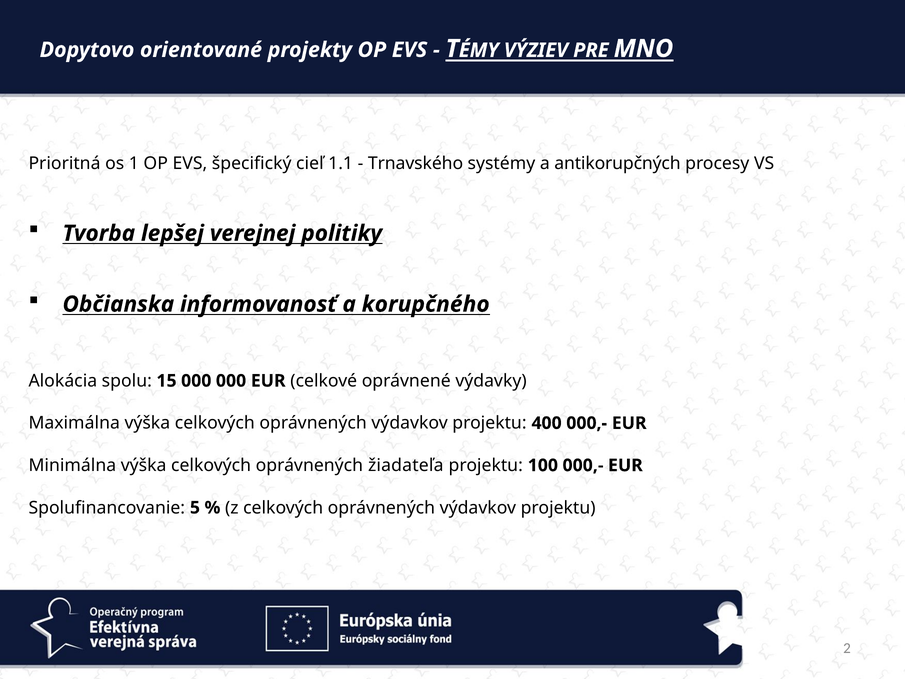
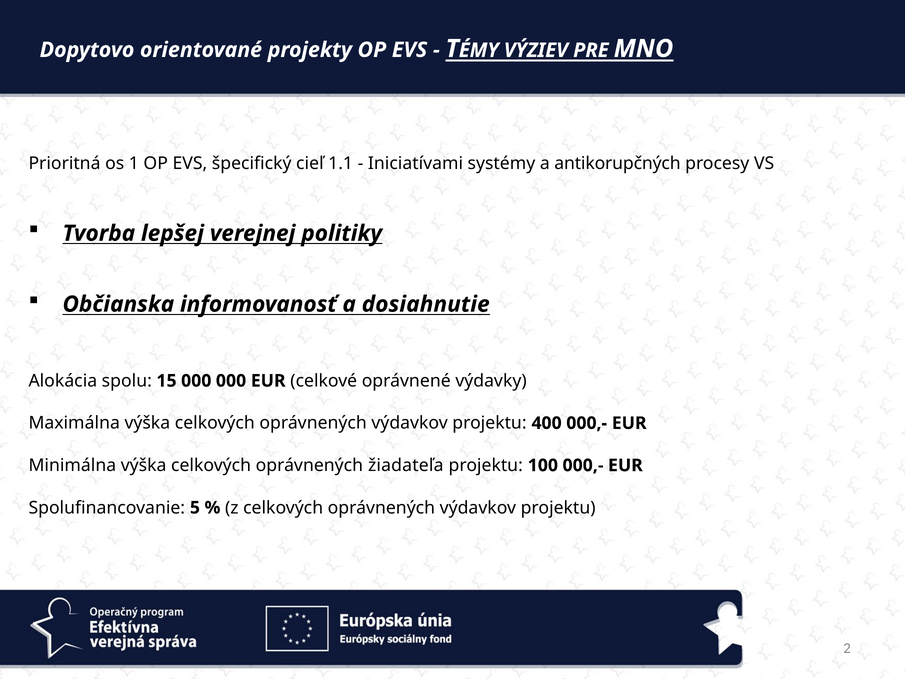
Trnavského: Trnavského -> Iniciatívami (416, 163)
korupčného: korupčného -> dosiahnutie (426, 304)
